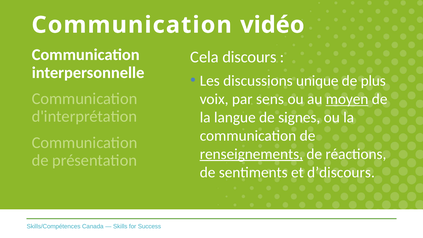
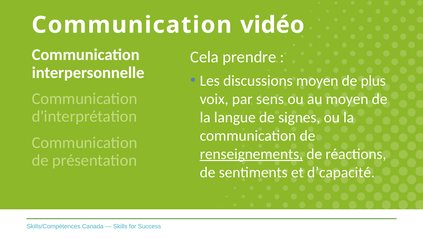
discours: discours -> prendre (249, 57)
discussions unique: unique -> moyen (317, 81)
moyen underline: present -> none (347, 99)
d’discours: d’discours -> d’capacité (341, 172)
